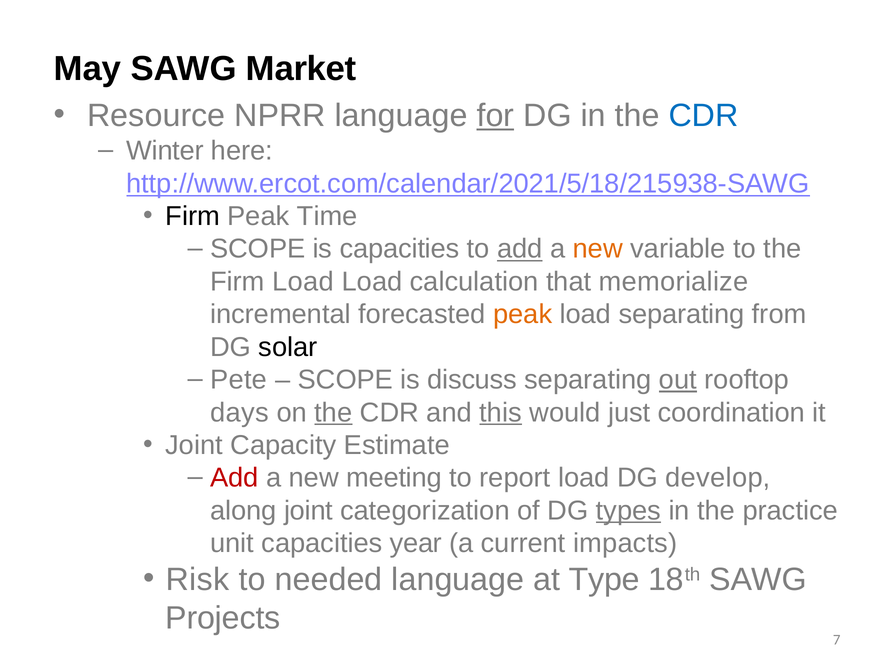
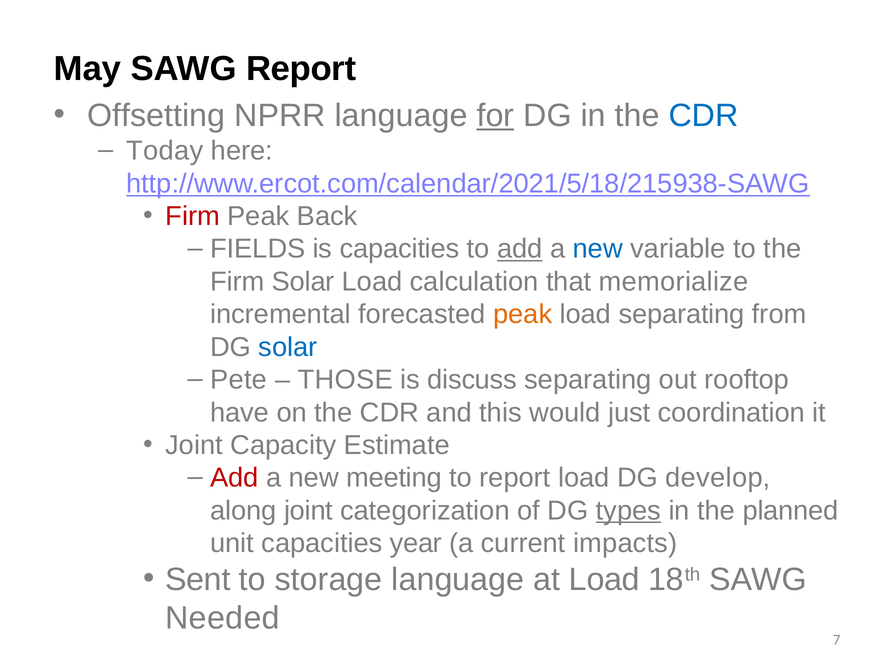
SAWG Market: Market -> Report (301, 69)
Resource: Resource -> Offsetting (156, 116)
Winter: Winter -> Today (165, 151)
Firm colour: black -> red (193, 216)
Time: Time -> Back (327, 216)
SCOPE: SCOPE -> FIELDS (258, 249)
new colour: orange -> blue (598, 249)
Firm Load: Load -> Solar (303, 282)
solar colour: black -> blue (288, 347)
SCOPE: SCOPE -> THOSE (345, 380)
out underline: present -> none (678, 380)
days: days -> have (240, 413)
the underline: present -> none (333, 413)
this underline: present -> none (501, 413)
practice: practice -> planned (790, 511)
Risk: Risk -> Sent (198, 580)
needed: needed -> storage (329, 580)
at Type: Type -> Load (604, 580)
Projects: Projects -> Needed (223, 619)
